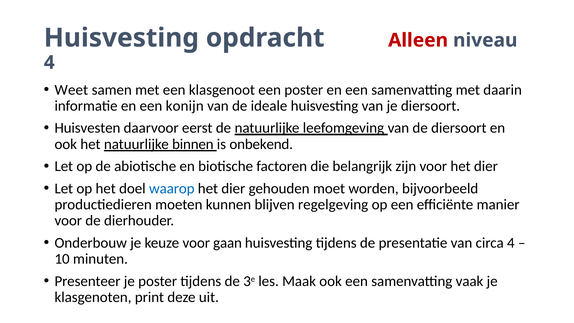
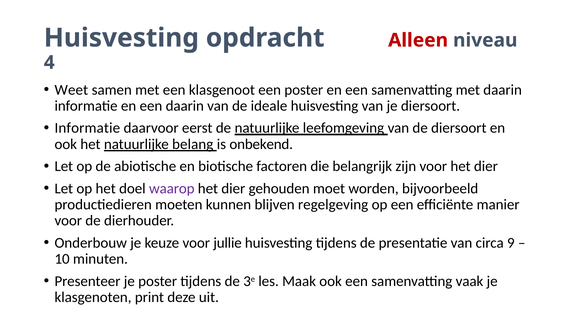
een konijn: konijn -> daarin (185, 106)
Huisvesten: Huisvesten -> Informatie (87, 128)
binnen: binnen -> belang (193, 144)
waarop colour: blue -> purple (172, 188)
gaan: gaan -> jullie (228, 243)
circa 4: 4 -> 9 (511, 243)
